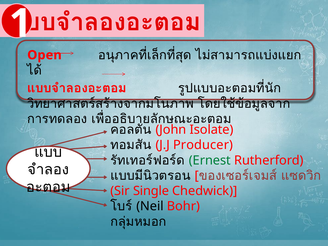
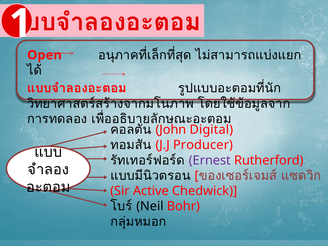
Isolate: Isolate -> Digital (211, 130)
Ernest colour: green -> purple (210, 160)
Single: Single -> Active (151, 191)
